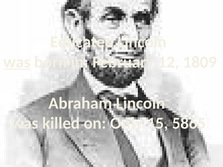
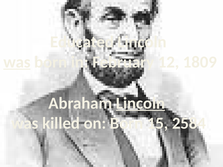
Lincoln underline: none -> present (141, 103)
on Only: Only -> Born (127, 123)
5865: 5865 -> 2584 (189, 123)
